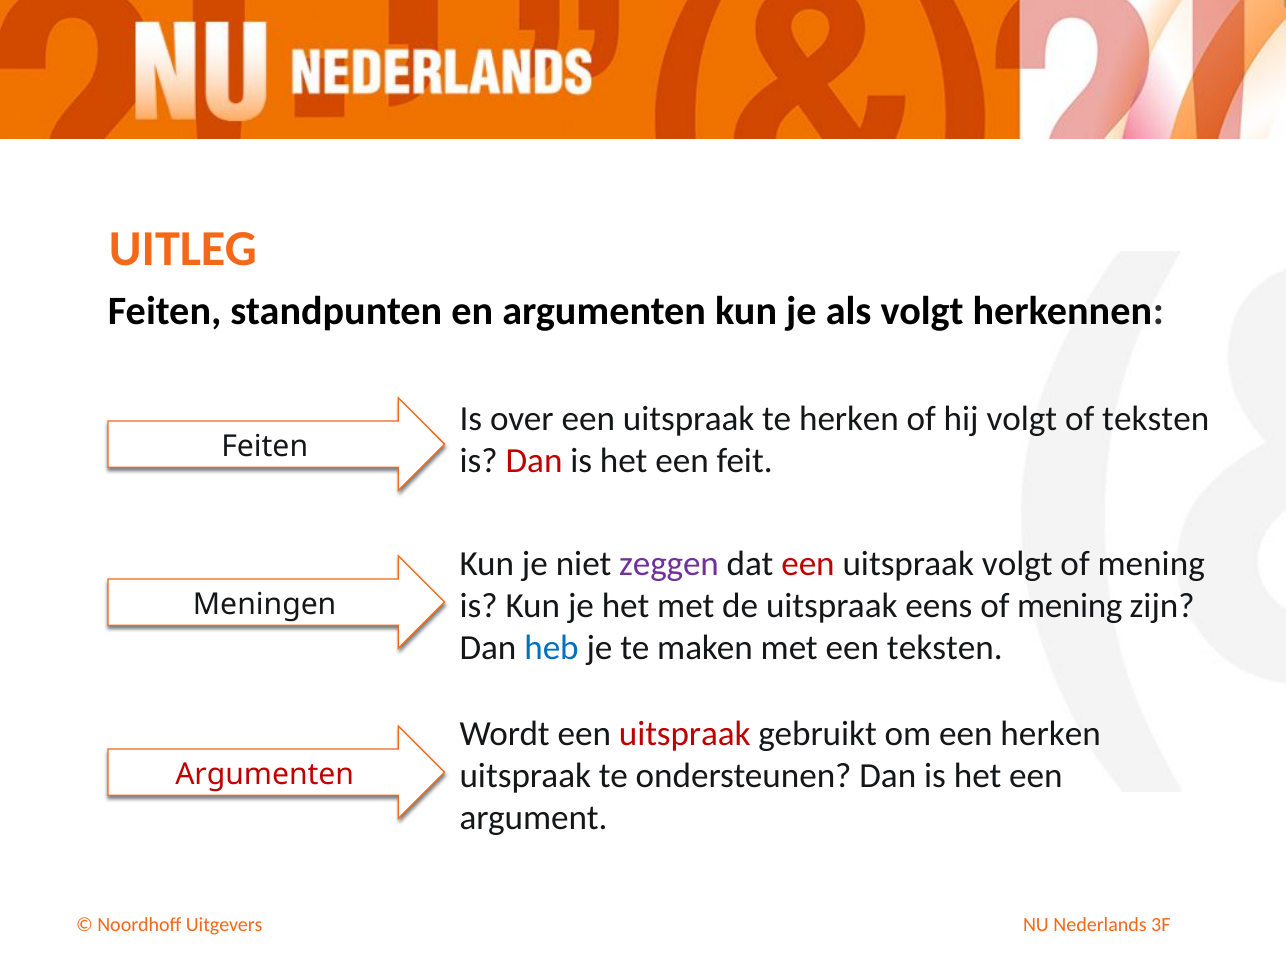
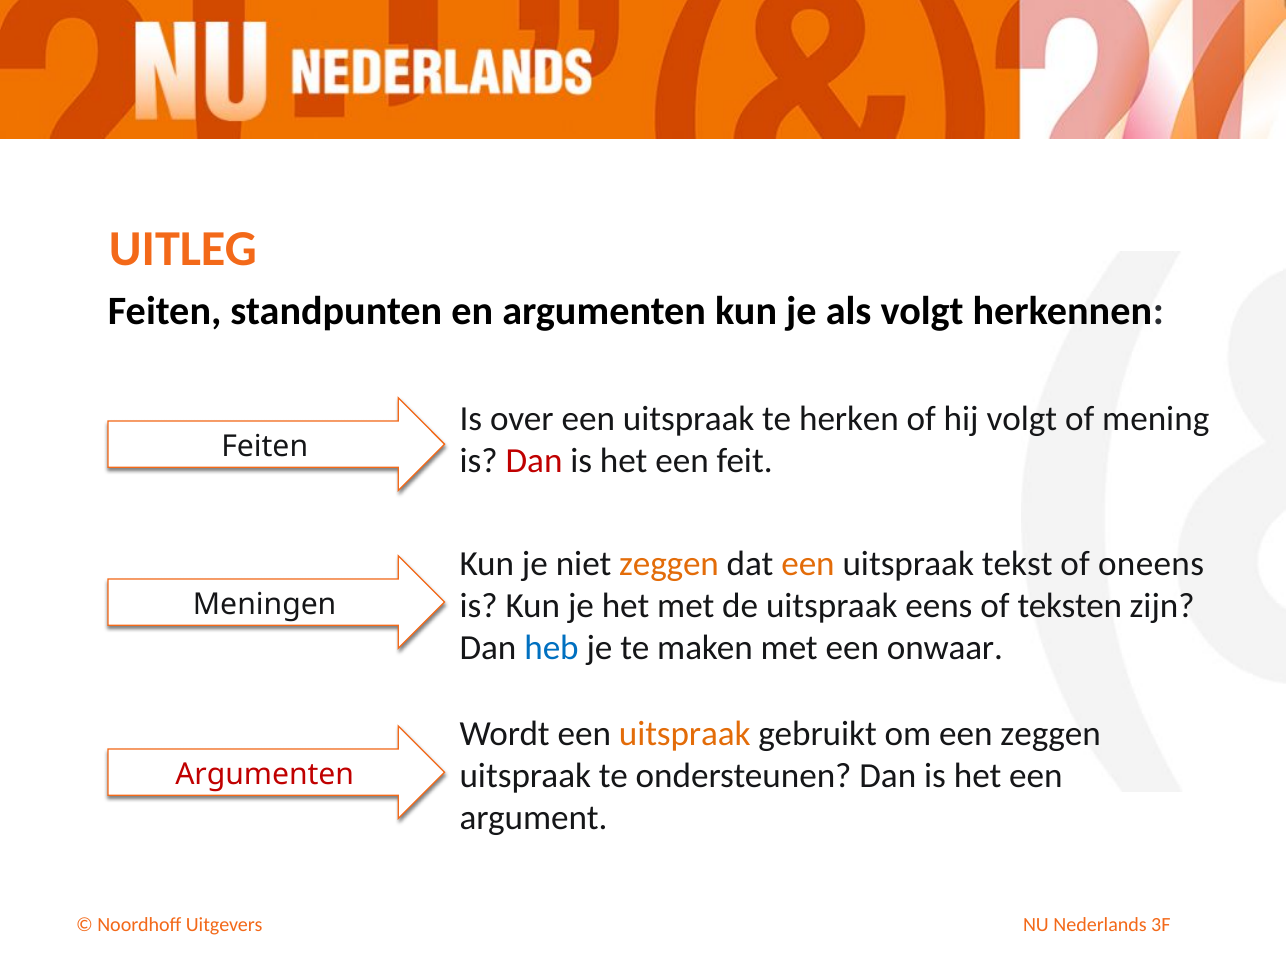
of teksten: teksten -> mening (1156, 418)
zeggen colour: purple -> orange (669, 563)
een colour: red -> orange (808, 563)
uitspraak volgt: volgt -> tekst (1017, 563)
mening: mening -> oneens (1151, 563)
eens of mening: mening -> teksten (1070, 605)
een teksten: teksten -> onwaar (945, 648)
uitspraak colour: red -> orange (685, 733)
een herken: herken -> zeggen (1051, 733)
